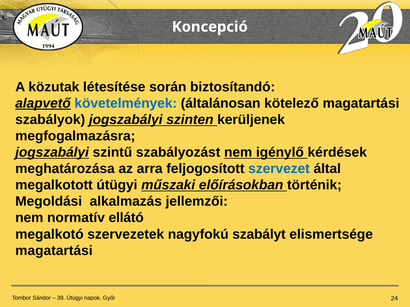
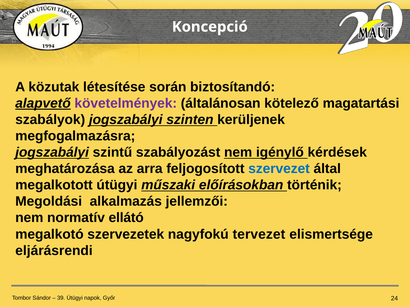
követelmények colour: blue -> purple (126, 103)
szabályt: szabályt -> tervezet (259, 235)
magatartási: magatartási -> eljárásrendi (54, 251)
